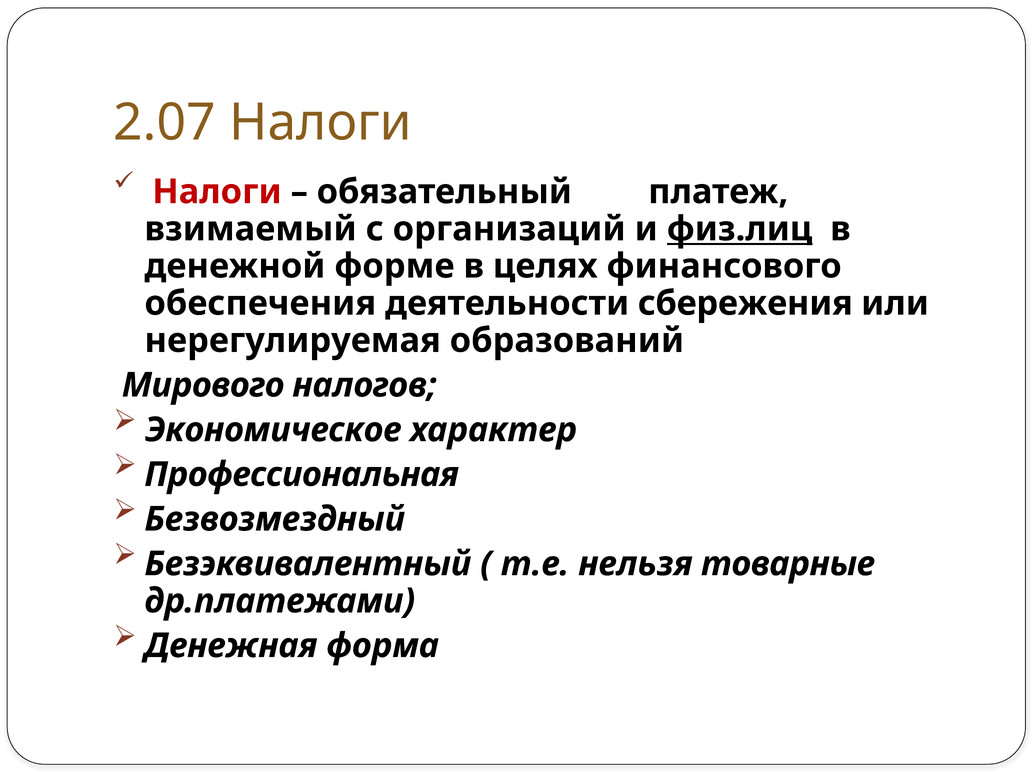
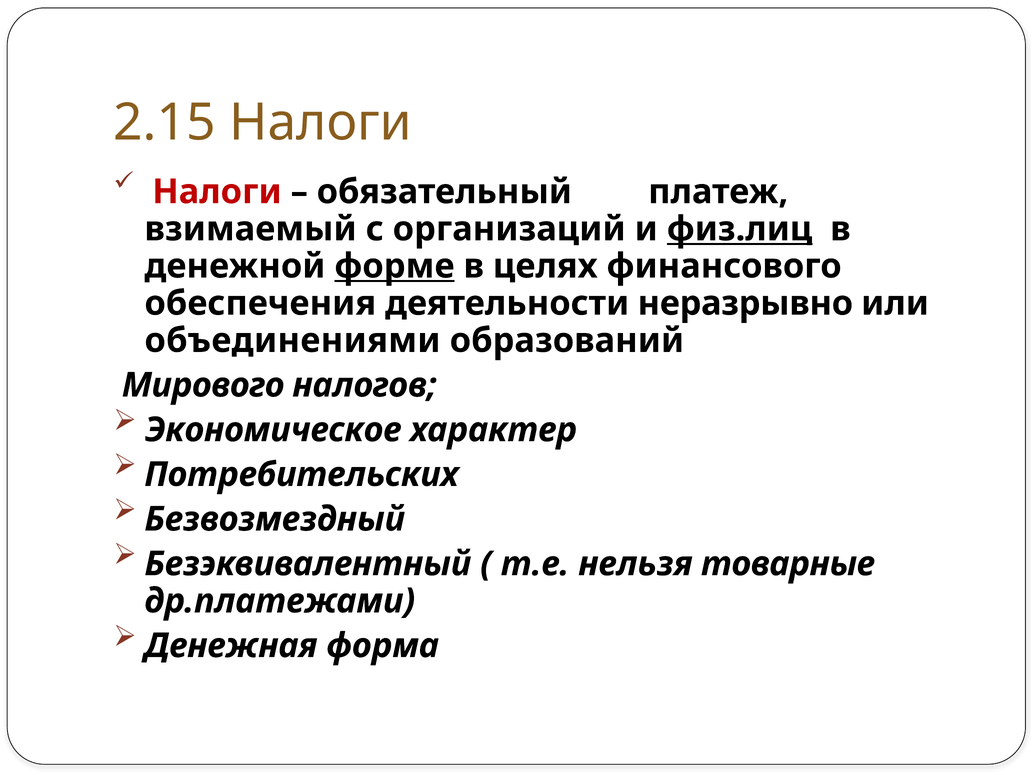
2.07: 2.07 -> 2.15 (165, 122)
форме underline: none -> present (394, 266)
сбережения: сбережения -> неразрывно (745, 303)
нерегулируемая: нерегулируемая -> объединениями (292, 340)
Профессиональная: Профессиональная -> Потребительских (302, 474)
